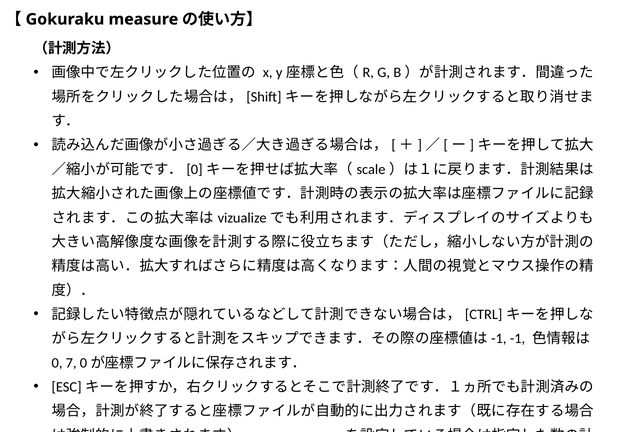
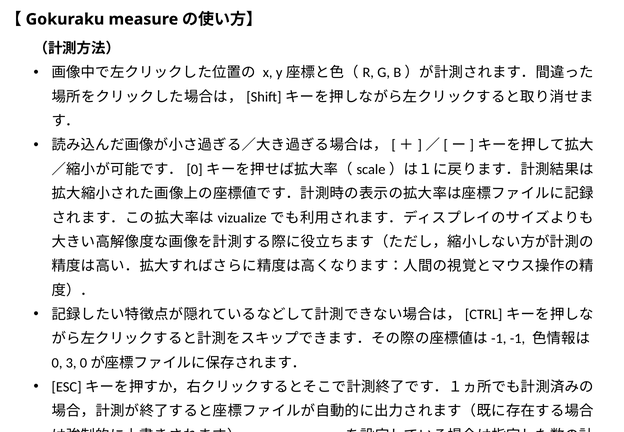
7: 7 -> 3 (71, 363)
